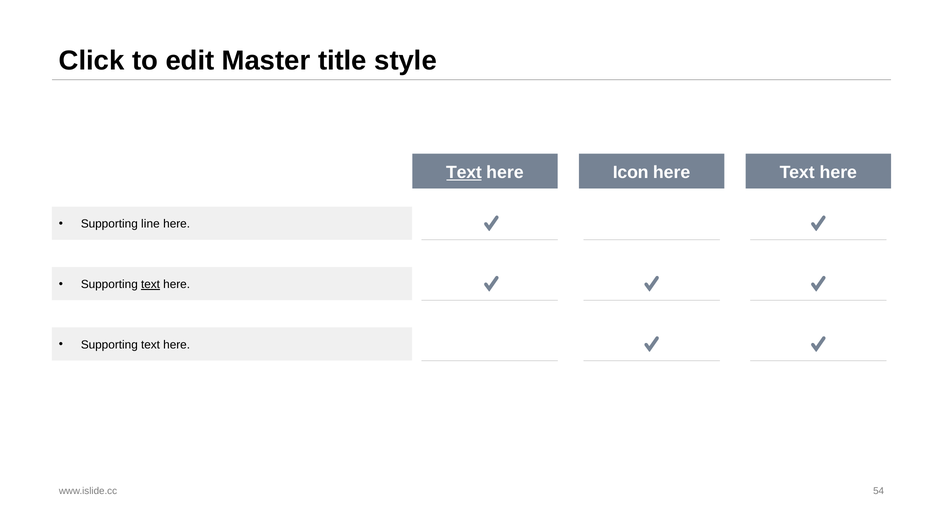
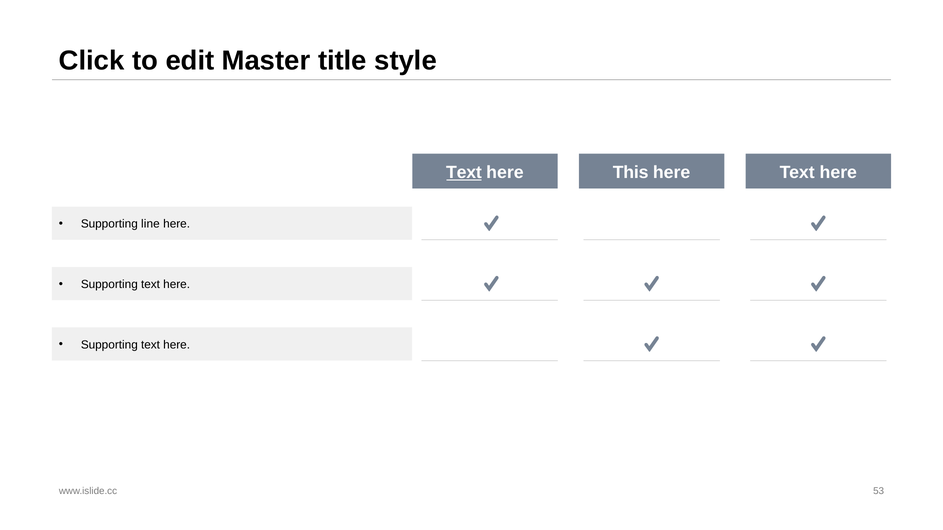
Icon: Icon -> This (631, 172)
text underline: present -> none (150, 285)
54: 54 -> 53 (879, 491)
